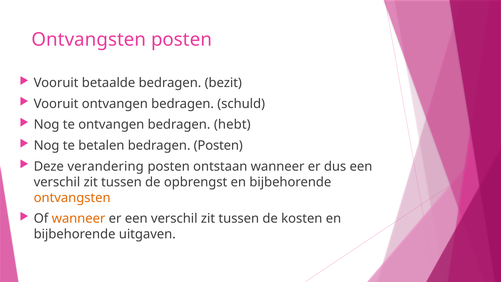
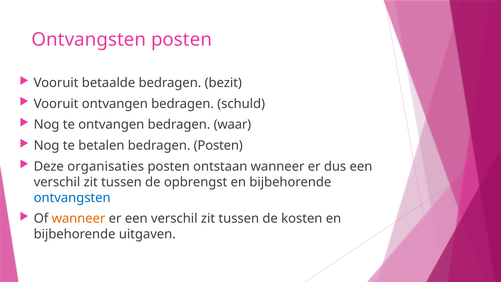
hebt: hebt -> waar (232, 125)
verandering: verandering -> organisaties (106, 166)
ontvangsten colour: orange -> blue (72, 198)
